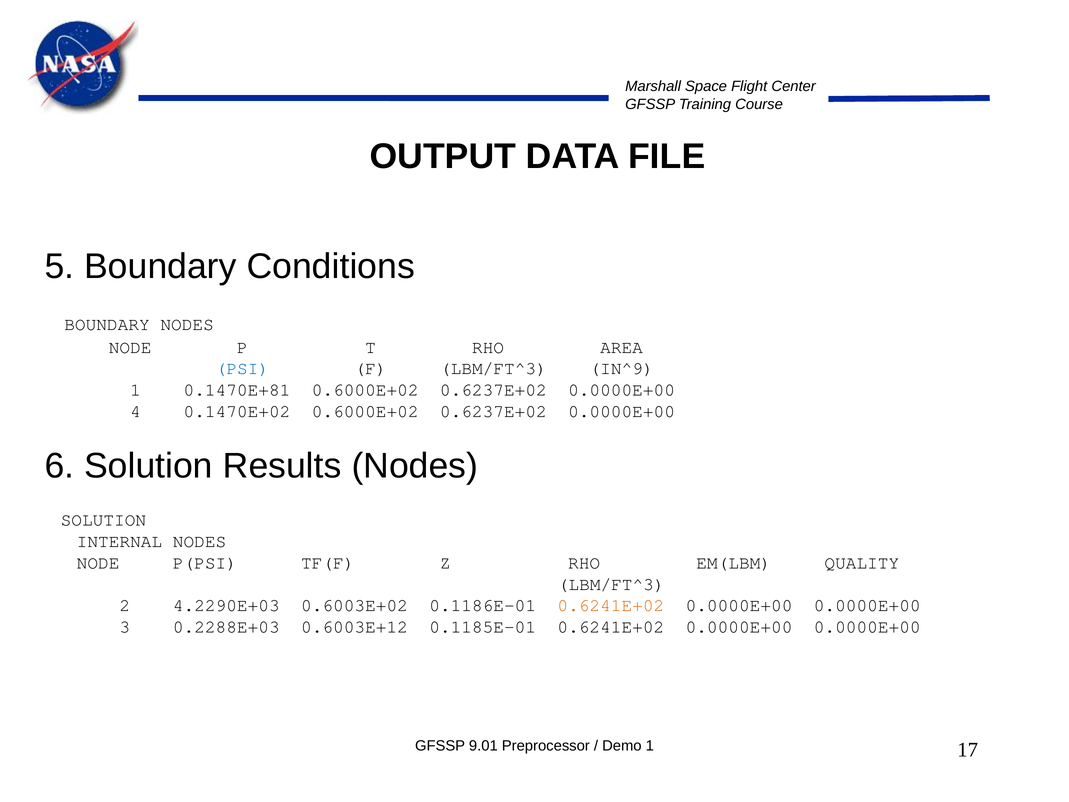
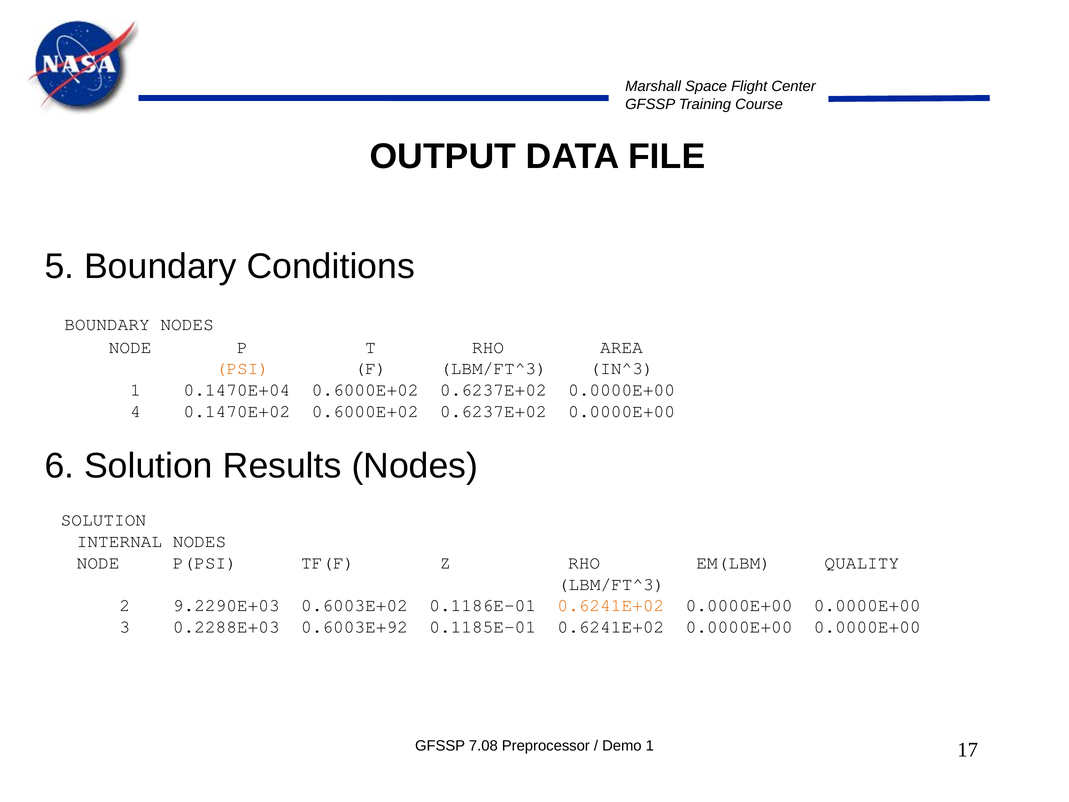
PSI colour: blue -> orange (242, 368)
IN^9: IN^9 -> IN^3 (622, 368)
0.1470E+81: 0.1470E+81 -> 0.1470E+04 (237, 390)
4.2290E+03: 4.2290E+03 -> 9.2290E+03 (226, 605)
0.6003E+12: 0.6003E+12 -> 0.6003E+92 (354, 627)
9.01: 9.01 -> 7.08 (483, 746)
